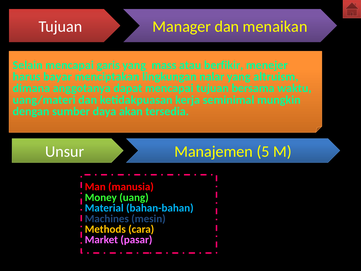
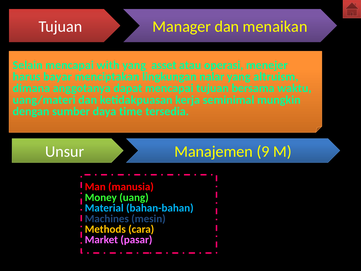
garis: garis -> with (108, 65)
mass: mass -> asset (164, 65)
berfikir: berfikir -> operasi (224, 65)
akan: akan -> time (131, 111)
5: 5 -> 9 (263, 152)
